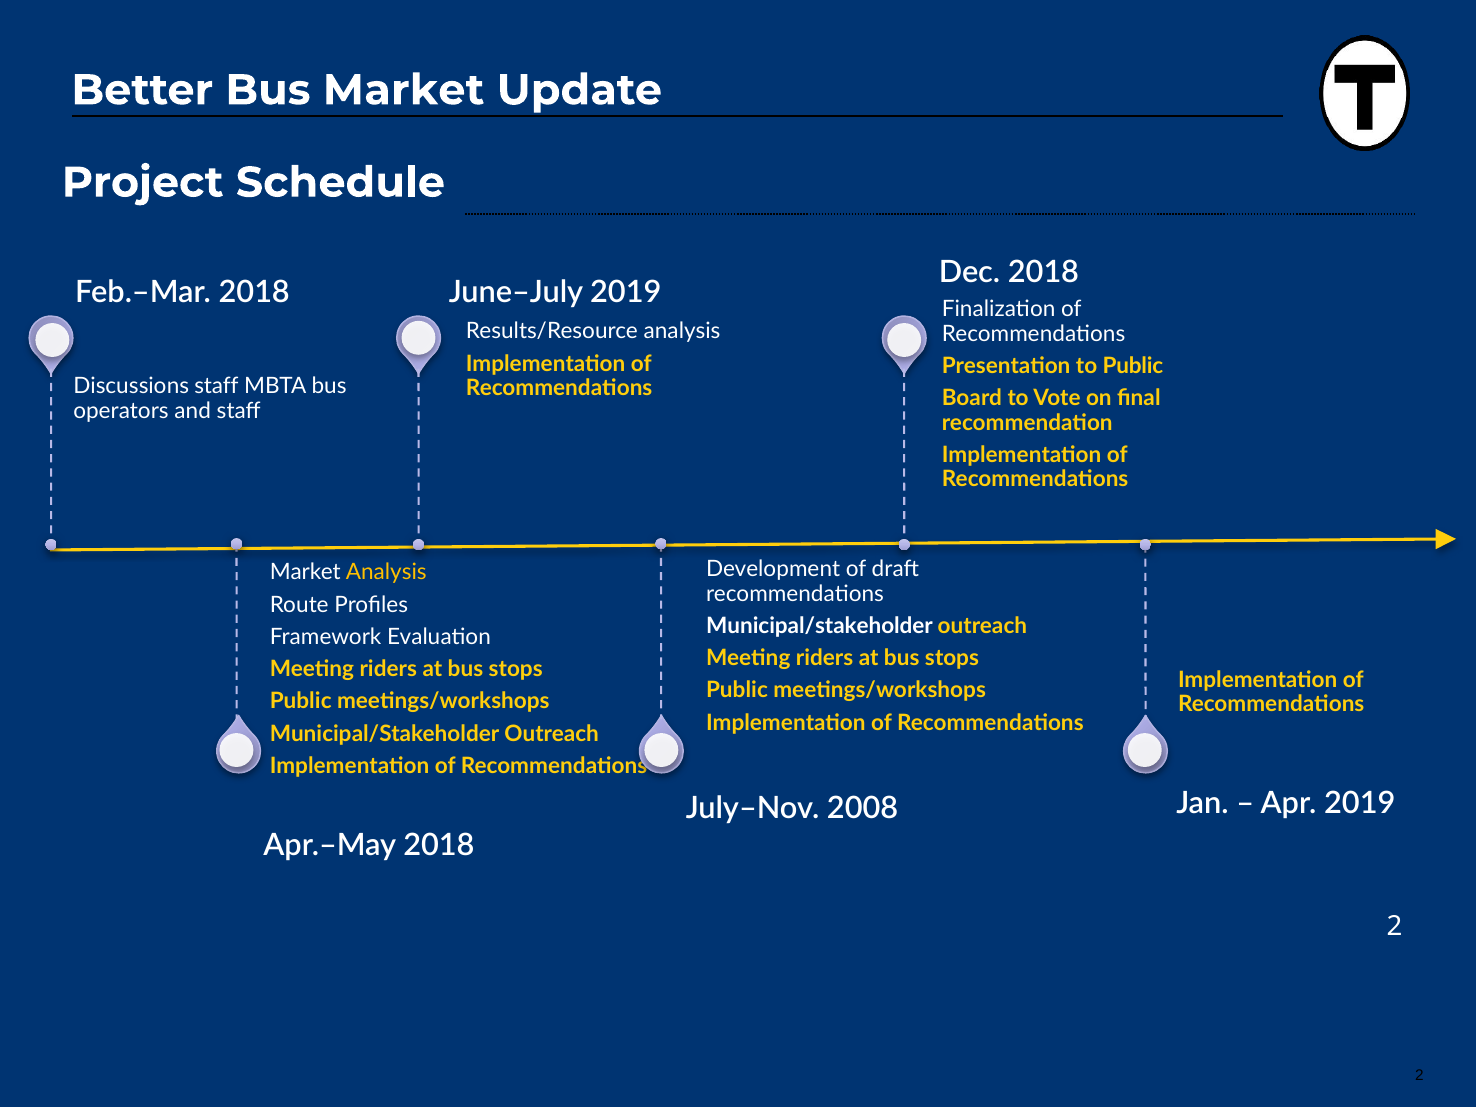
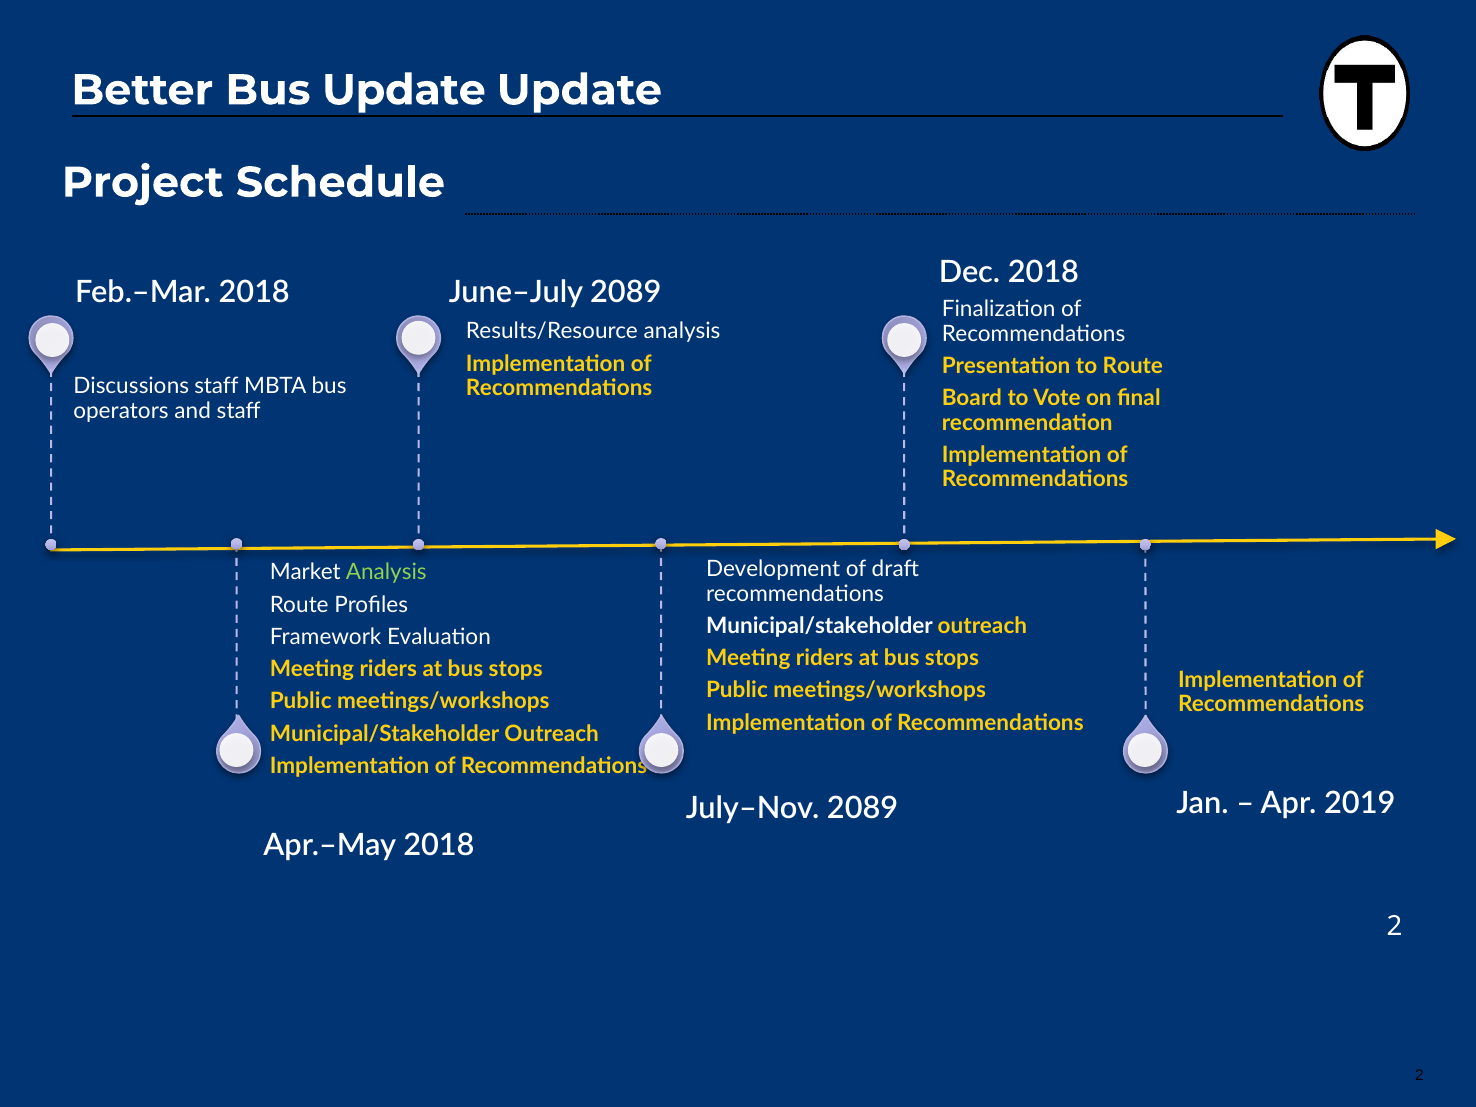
Bus Market: Market -> Update (404, 90)
2019: 2019 -> 2089 (626, 293)
to Public: Public -> Route (1133, 366)
Analysis colour: yellow -> light green (386, 573)
July–Nov 2008: 2008 -> 2089 (863, 809)
